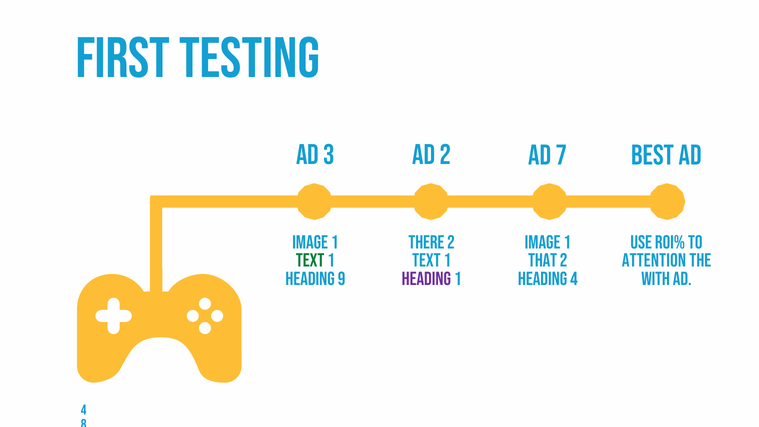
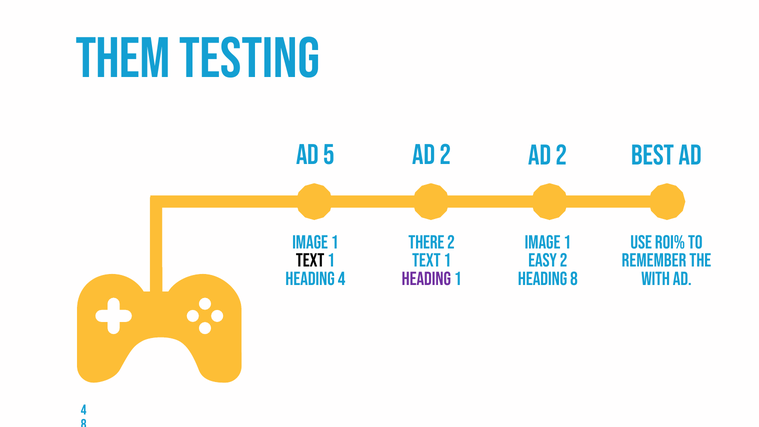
First: First -> Them (123, 59)
3: 3 -> 5 (329, 155)
7: 7 -> 2 (562, 155)
Text colour: green -> black (310, 261)
That: That -> Easy (543, 261)
attention: attention -> remember (654, 261)
Heading 9: 9 -> 4 (342, 279)
Heading 4: 4 -> 8 (574, 279)
